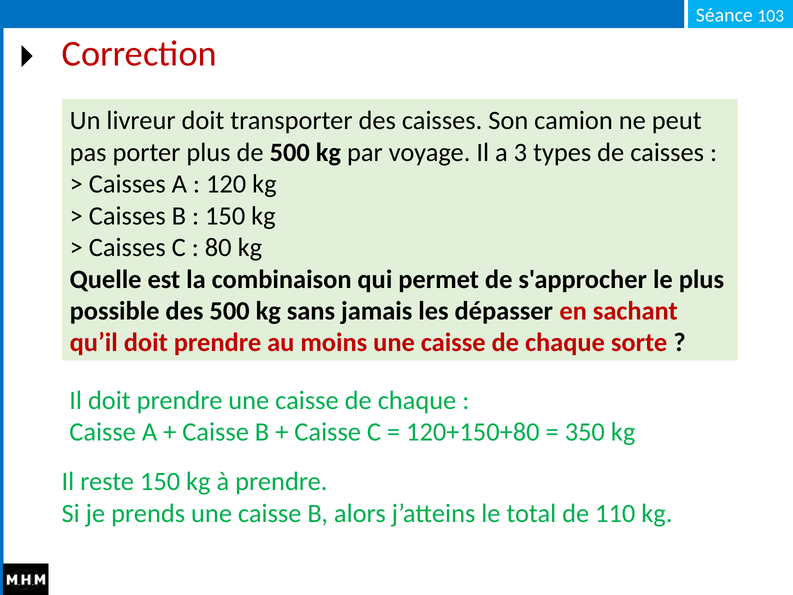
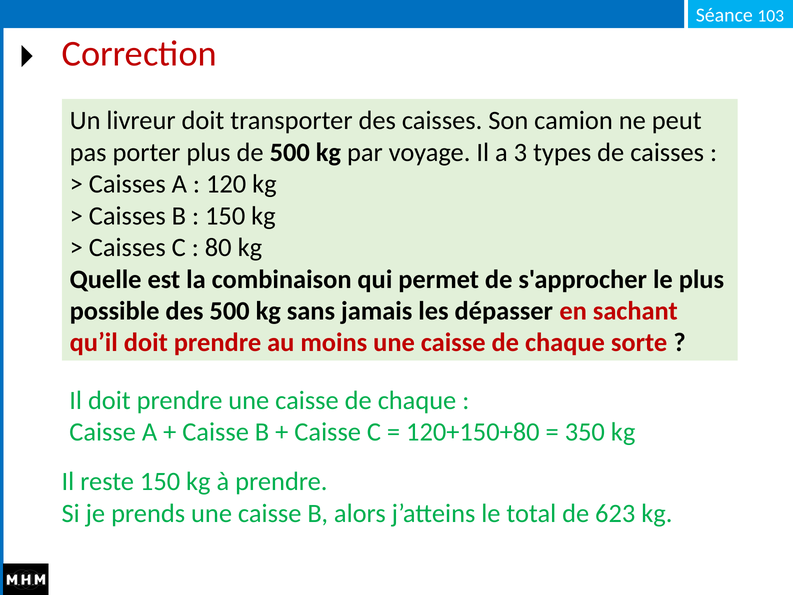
110: 110 -> 623 (615, 513)
